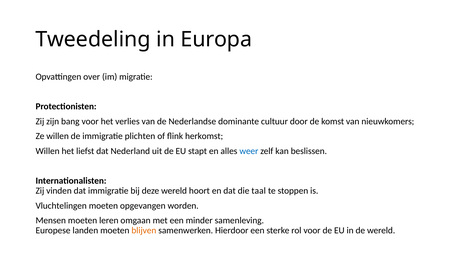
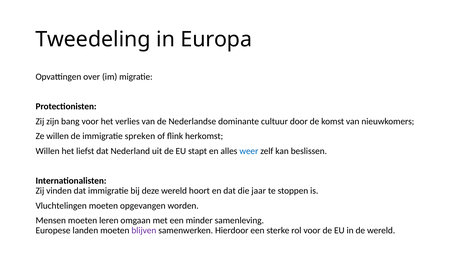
plichten: plichten -> spreken (140, 136)
taal: taal -> jaar (259, 191)
blijven colour: orange -> purple (144, 230)
